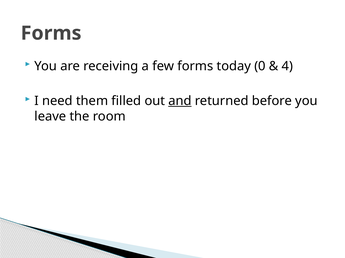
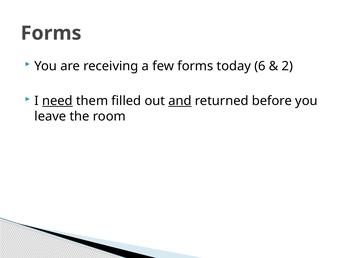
0: 0 -> 6 (260, 66)
4: 4 -> 2 (287, 66)
need underline: none -> present (57, 101)
